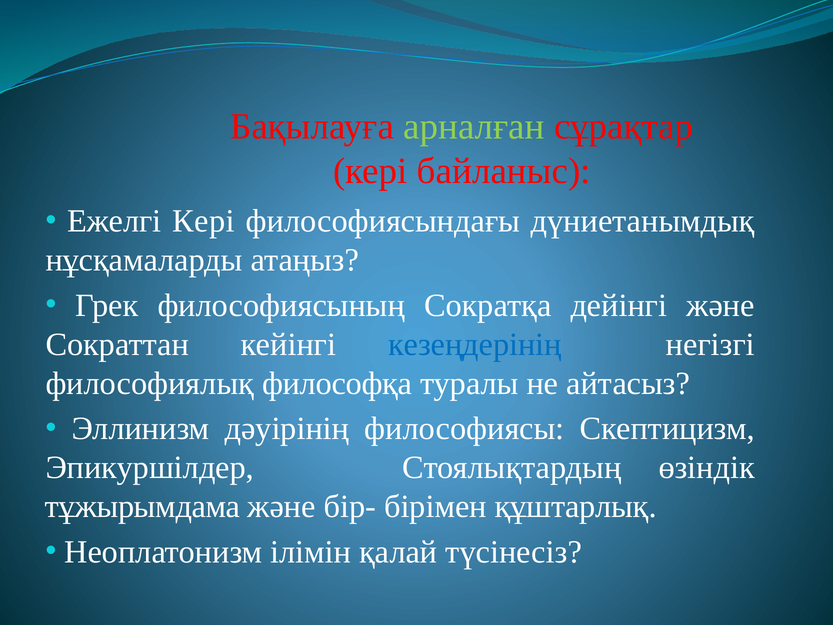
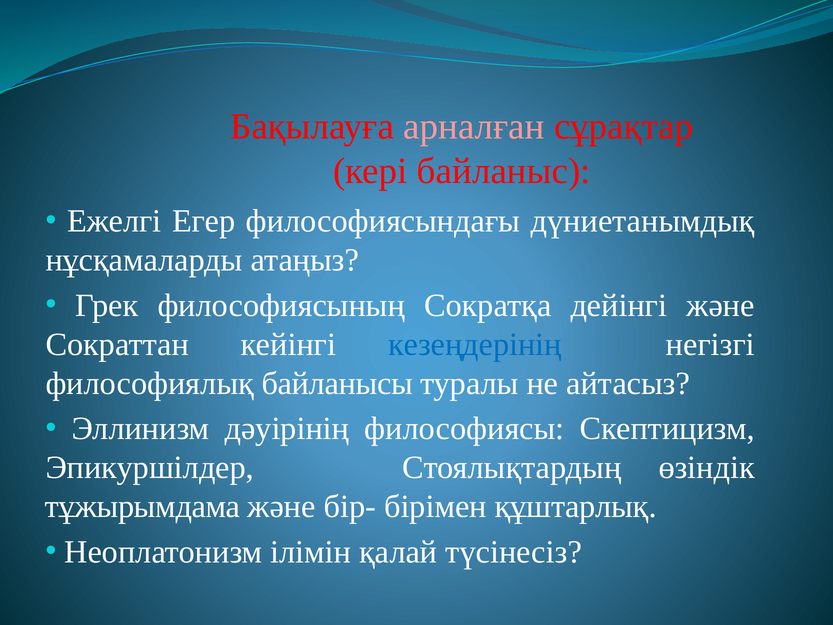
арналған colour: light green -> pink (474, 127)
Ежелгі Кері: Кері -> Егер (204, 221)
философқа: философқа -> байланысы (337, 383)
